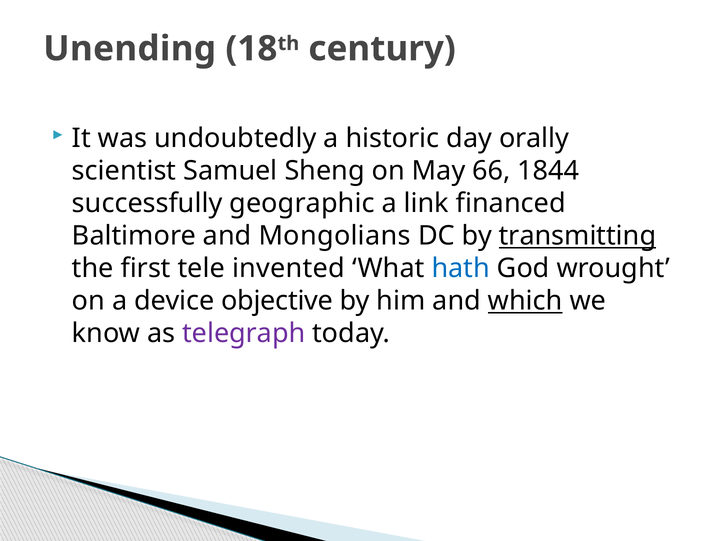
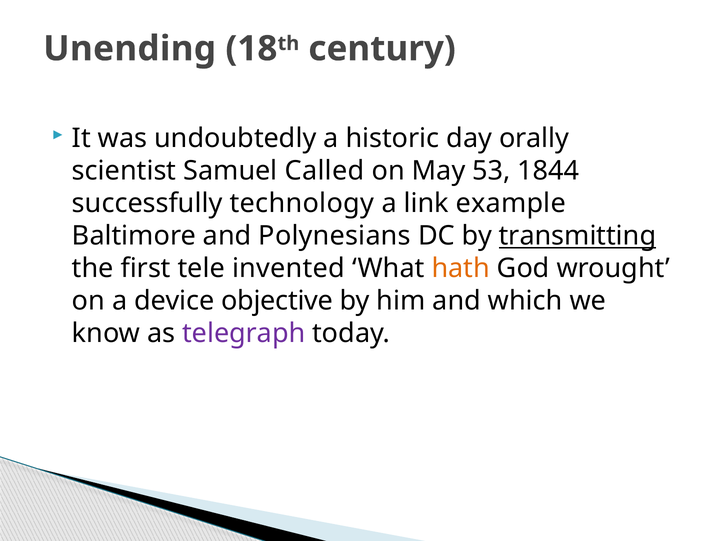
Sheng: Sheng -> Called (325, 171)
66: 66 -> 53 (491, 171)
geographic: geographic -> technology (302, 203)
financed: financed -> example (511, 203)
Mongolians: Mongolians -> Polynesians (335, 236)
hath colour: blue -> orange (461, 268)
which underline: present -> none (525, 301)
